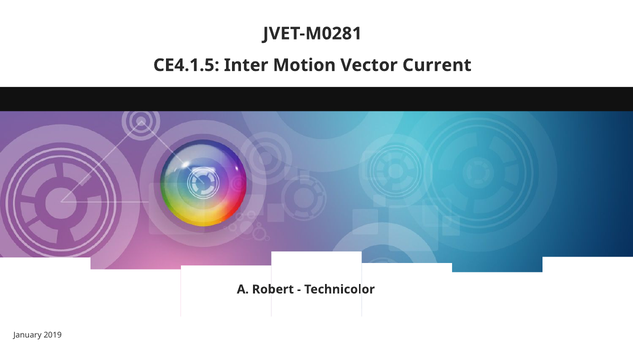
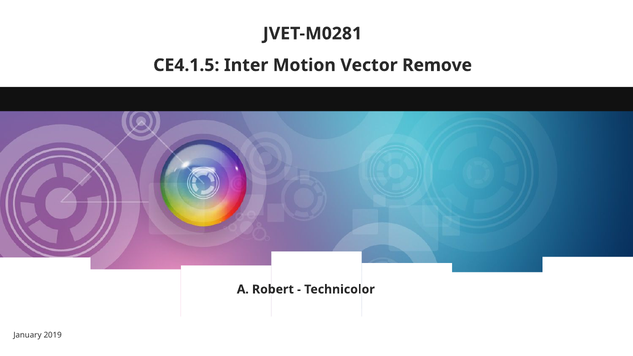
Current: Current -> Remove (437, 65)
